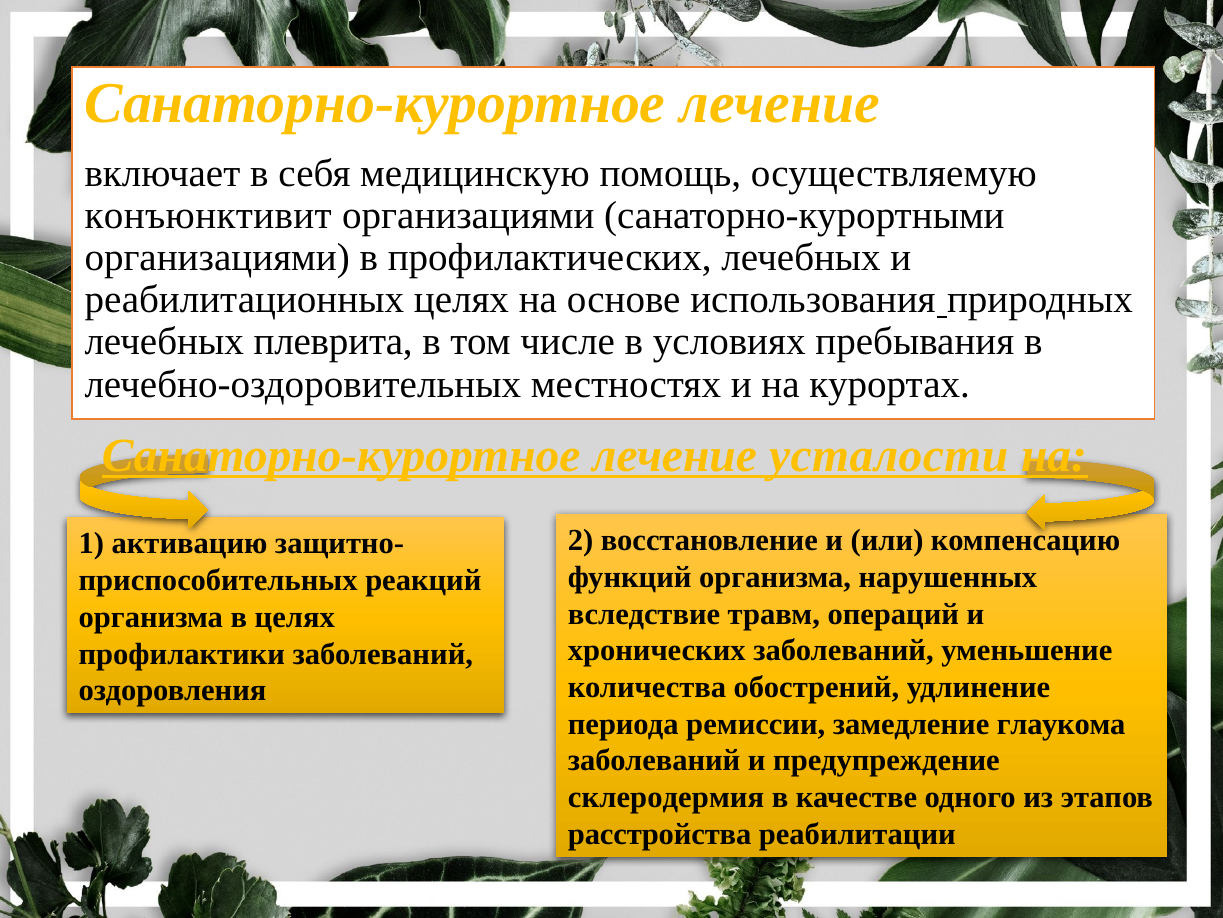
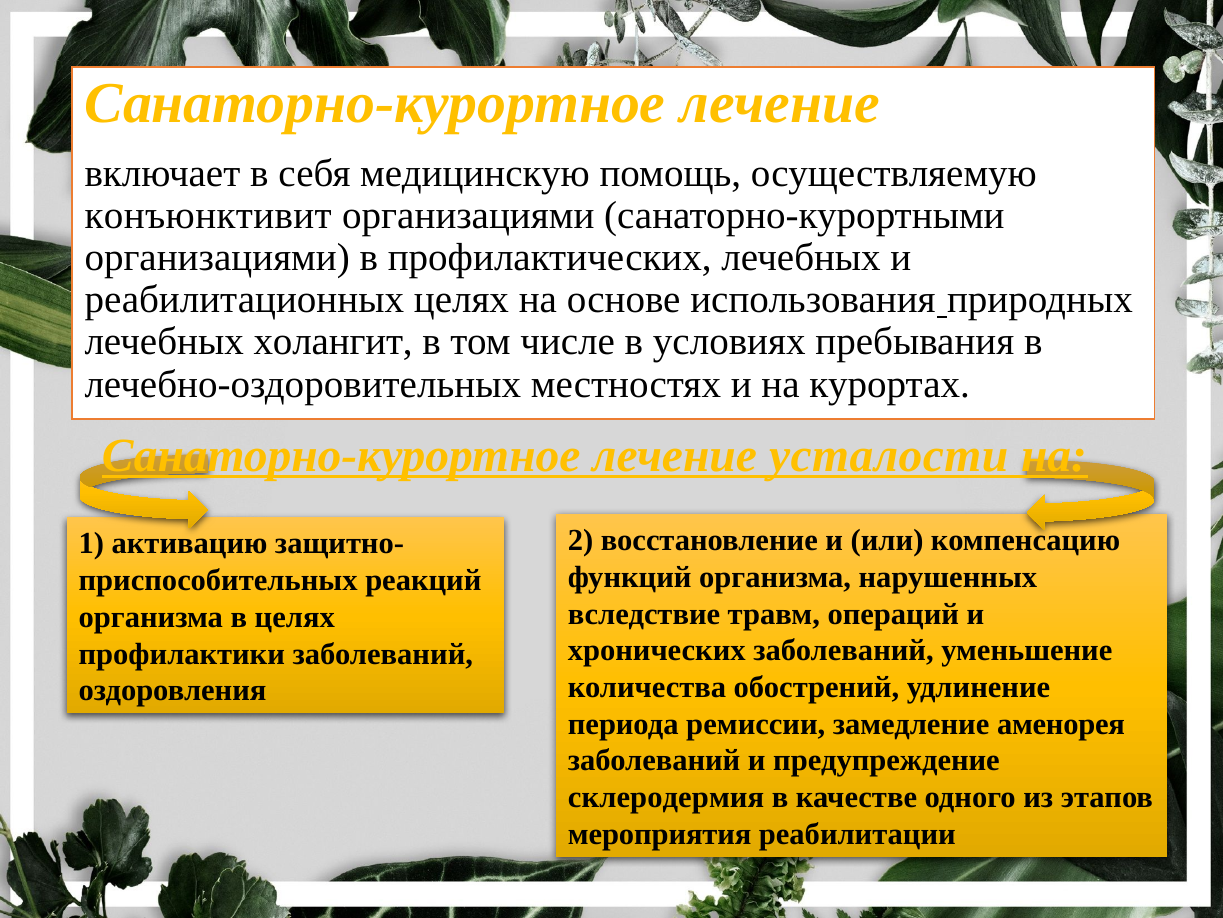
плеврита: плеврита -> холангит (333, 342)
глаукома: глаукома -> аменорея (1061, 724)
расстройства: расстройства -> мероприятия (660, 834)
